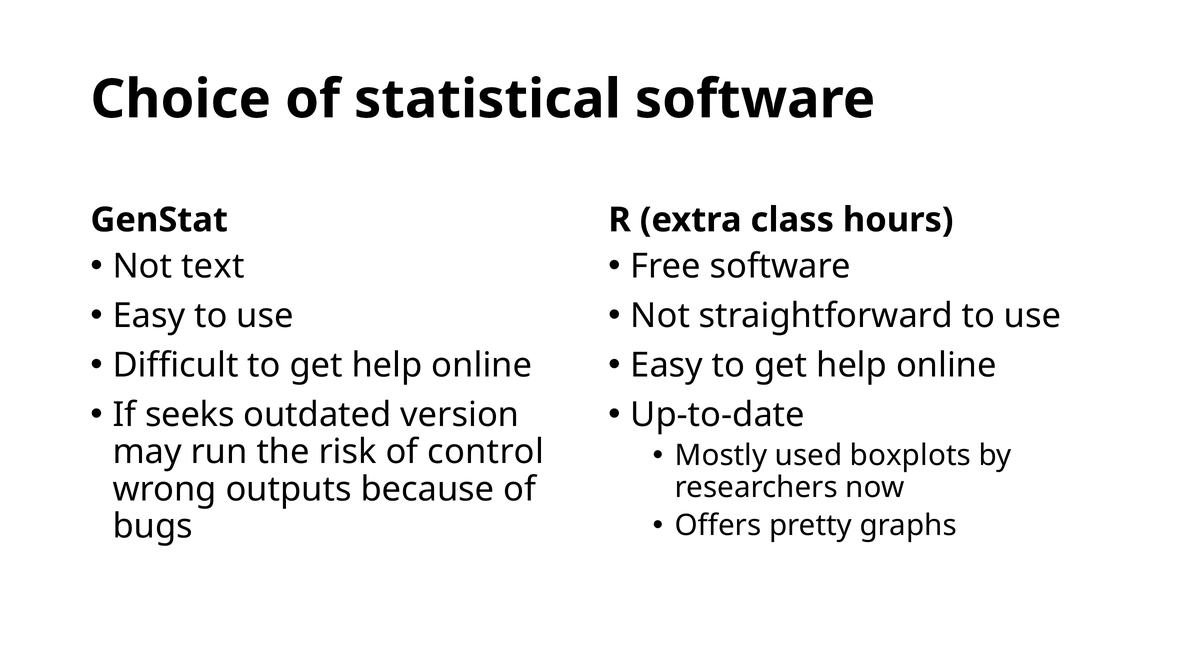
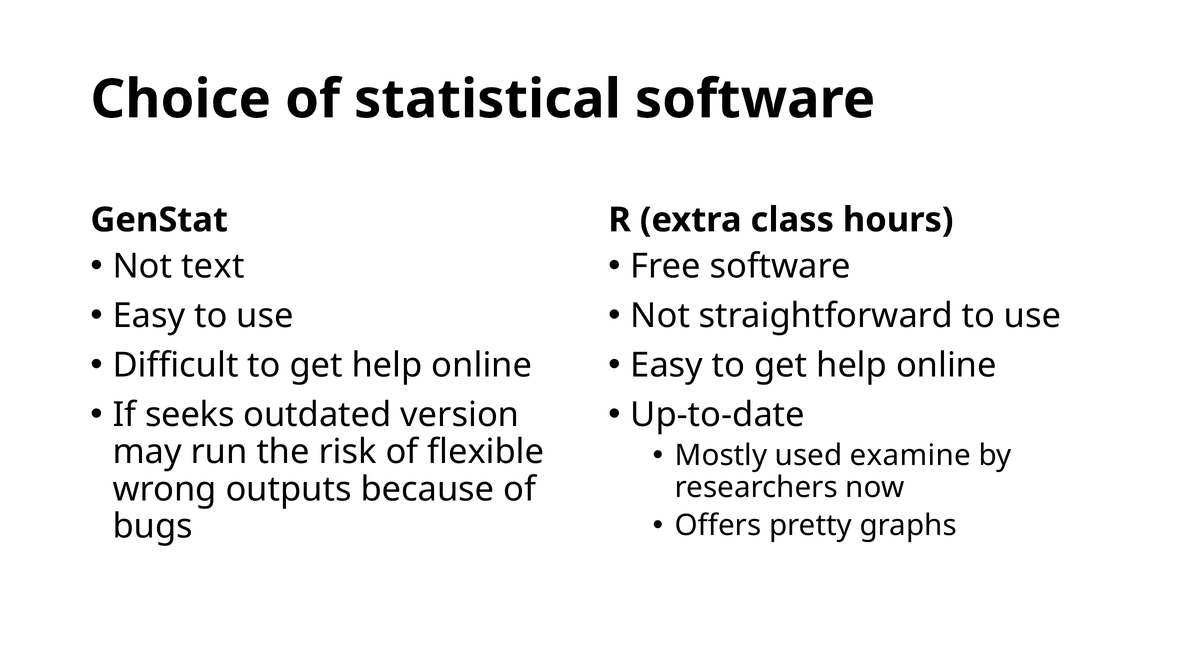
boxplots: boxplots -> examine (910, 456)
control: control -> flexible (486, 452)
